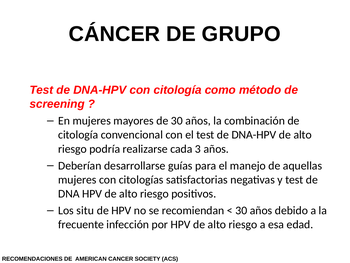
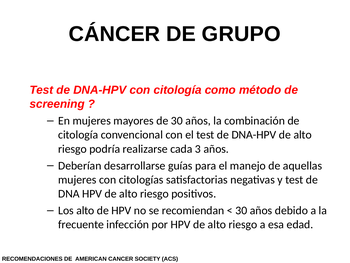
Los situ: situ -> alto (85, 210)
